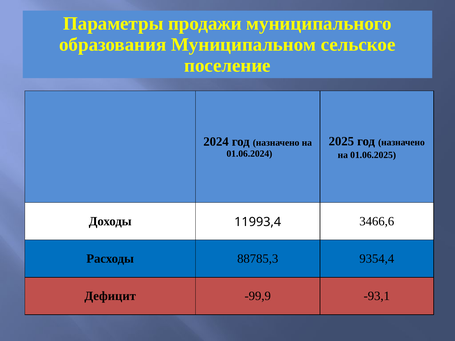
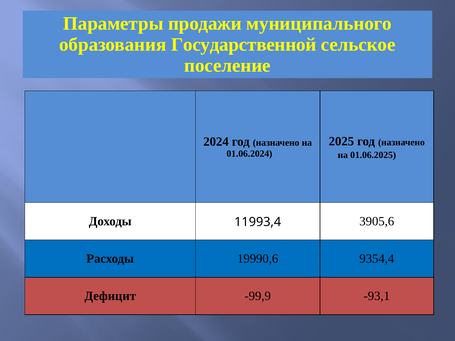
Муниципальном: Муниципальном -> Государственной (244, 45)
3466,6: 3466,6 -> 3905,6 (377, 221)
88785,3: 88785,3 -> 19990,6 (258, 259)
